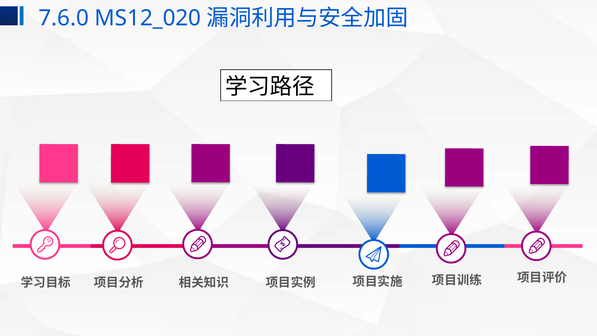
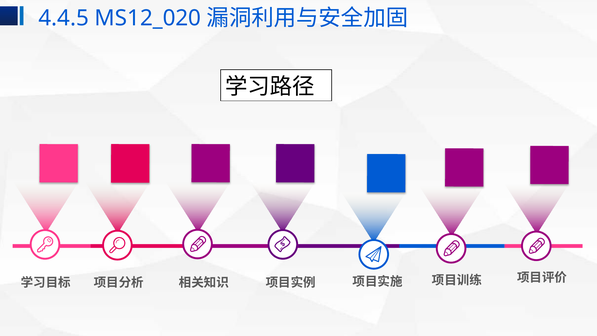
7.6.0: 7.6.0 -> 4.4.5 (64, 18)
